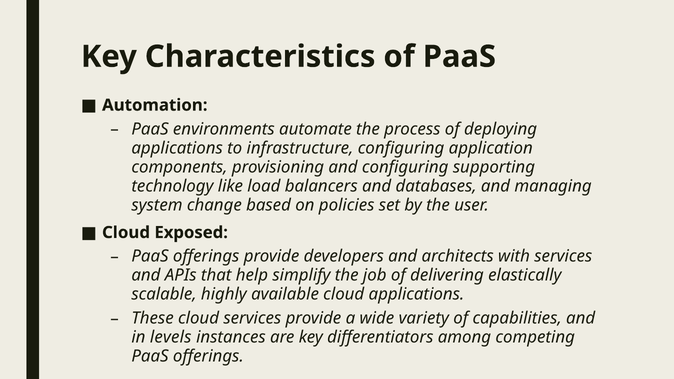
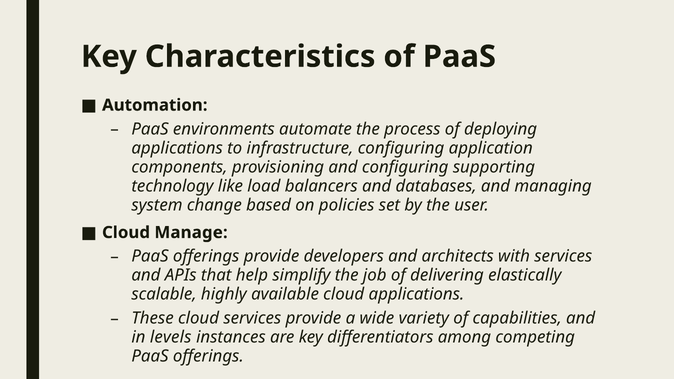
Exposed: Exposed -> Manage (191, 233)
